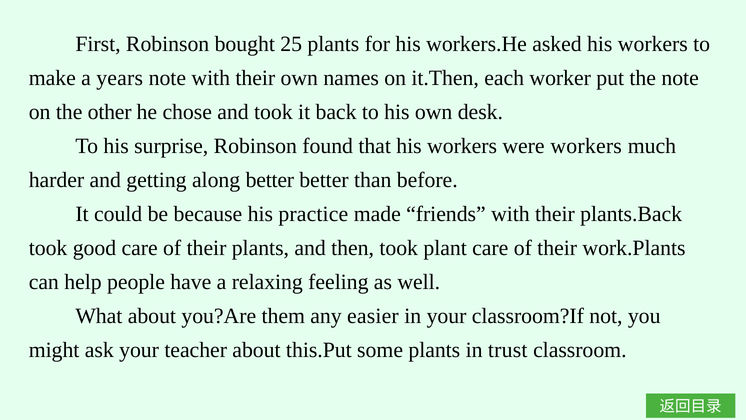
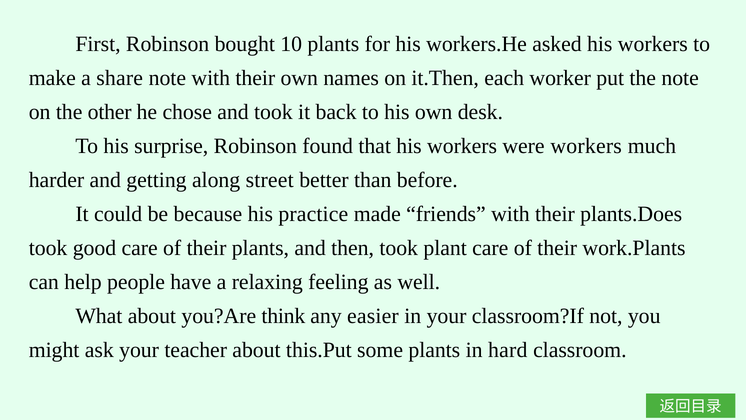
25: 25 -> 10 (291, 44)
years: years -> share (120, 78)
along better: better -> street (270, 180)
plants.Back: plants.Back -> plants.Does (631, 214)
them: them -> think (283, 316)
trust: trust -> hard (508, 350)
